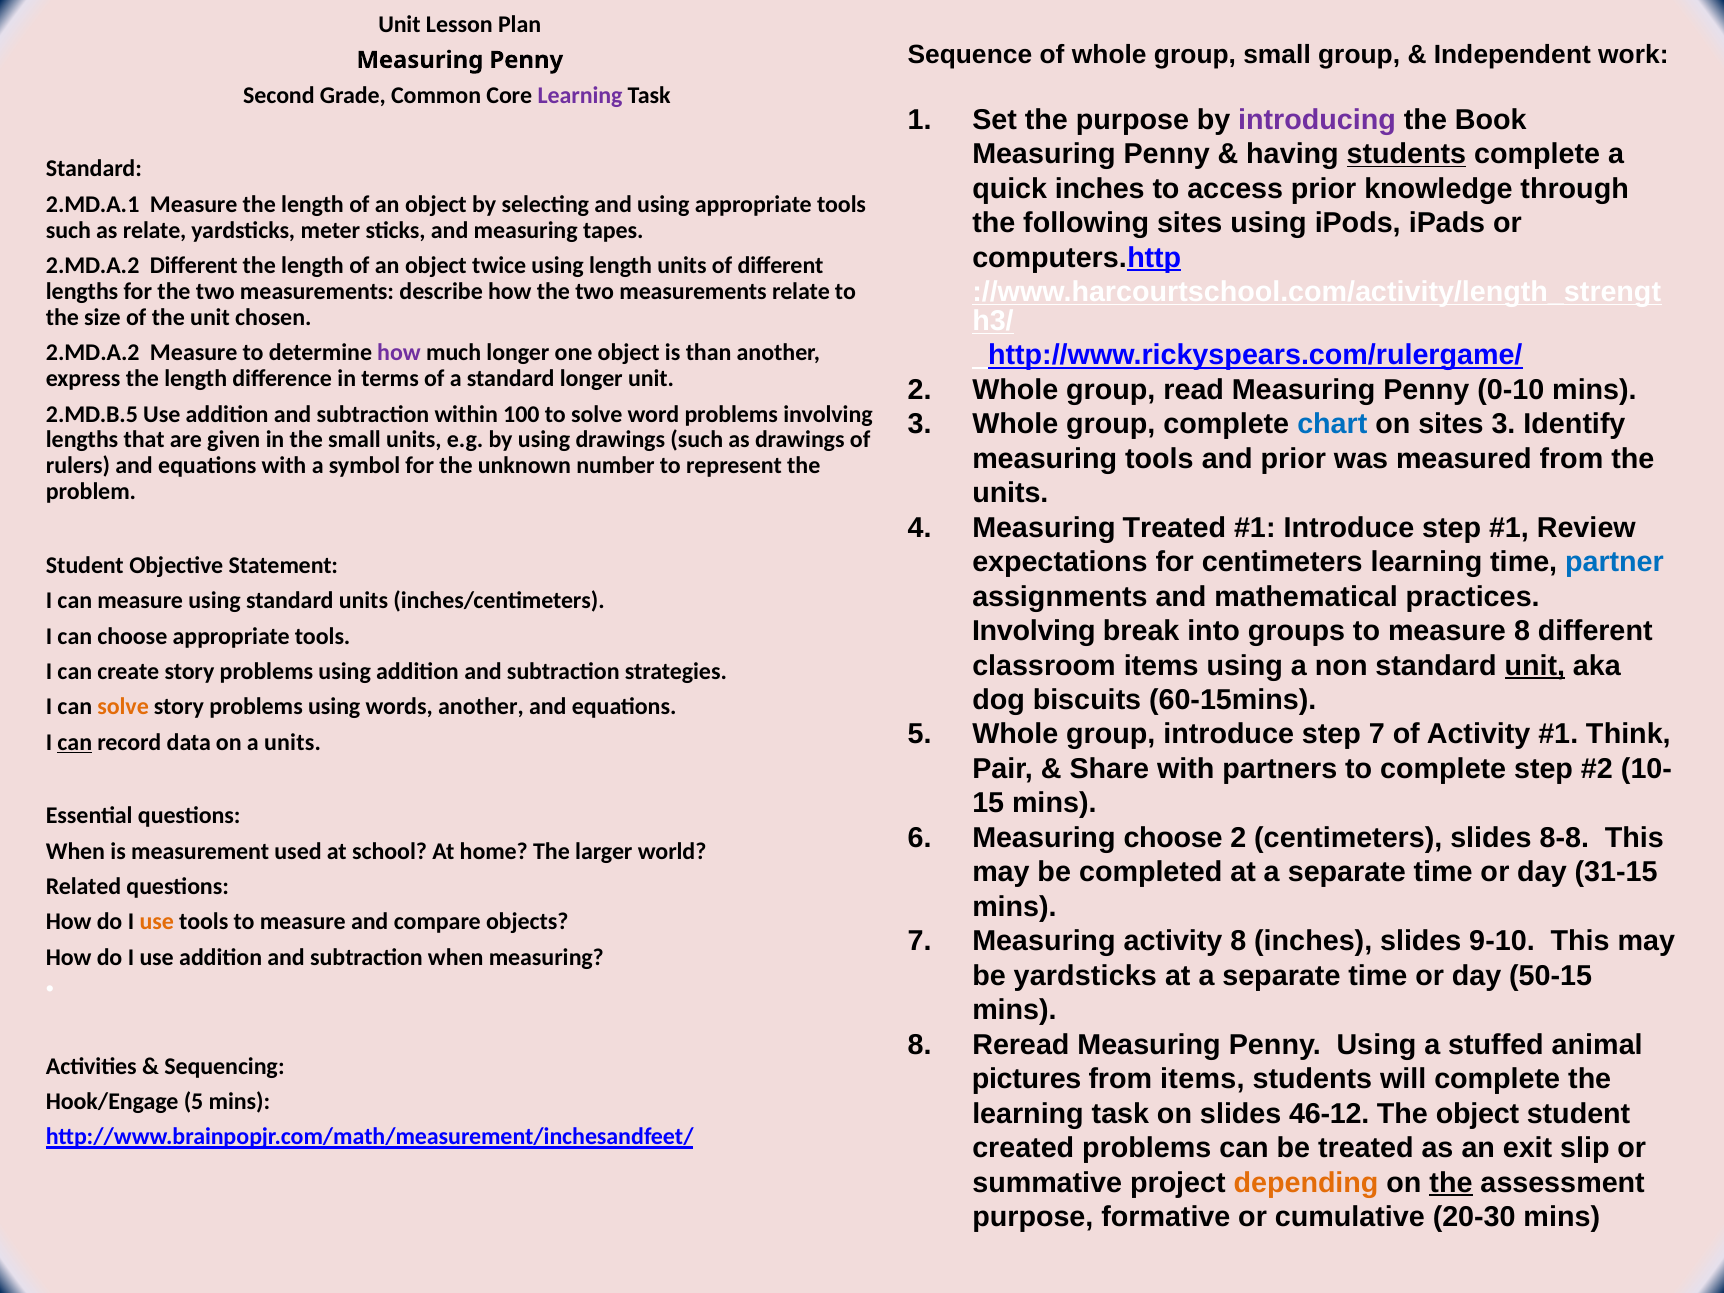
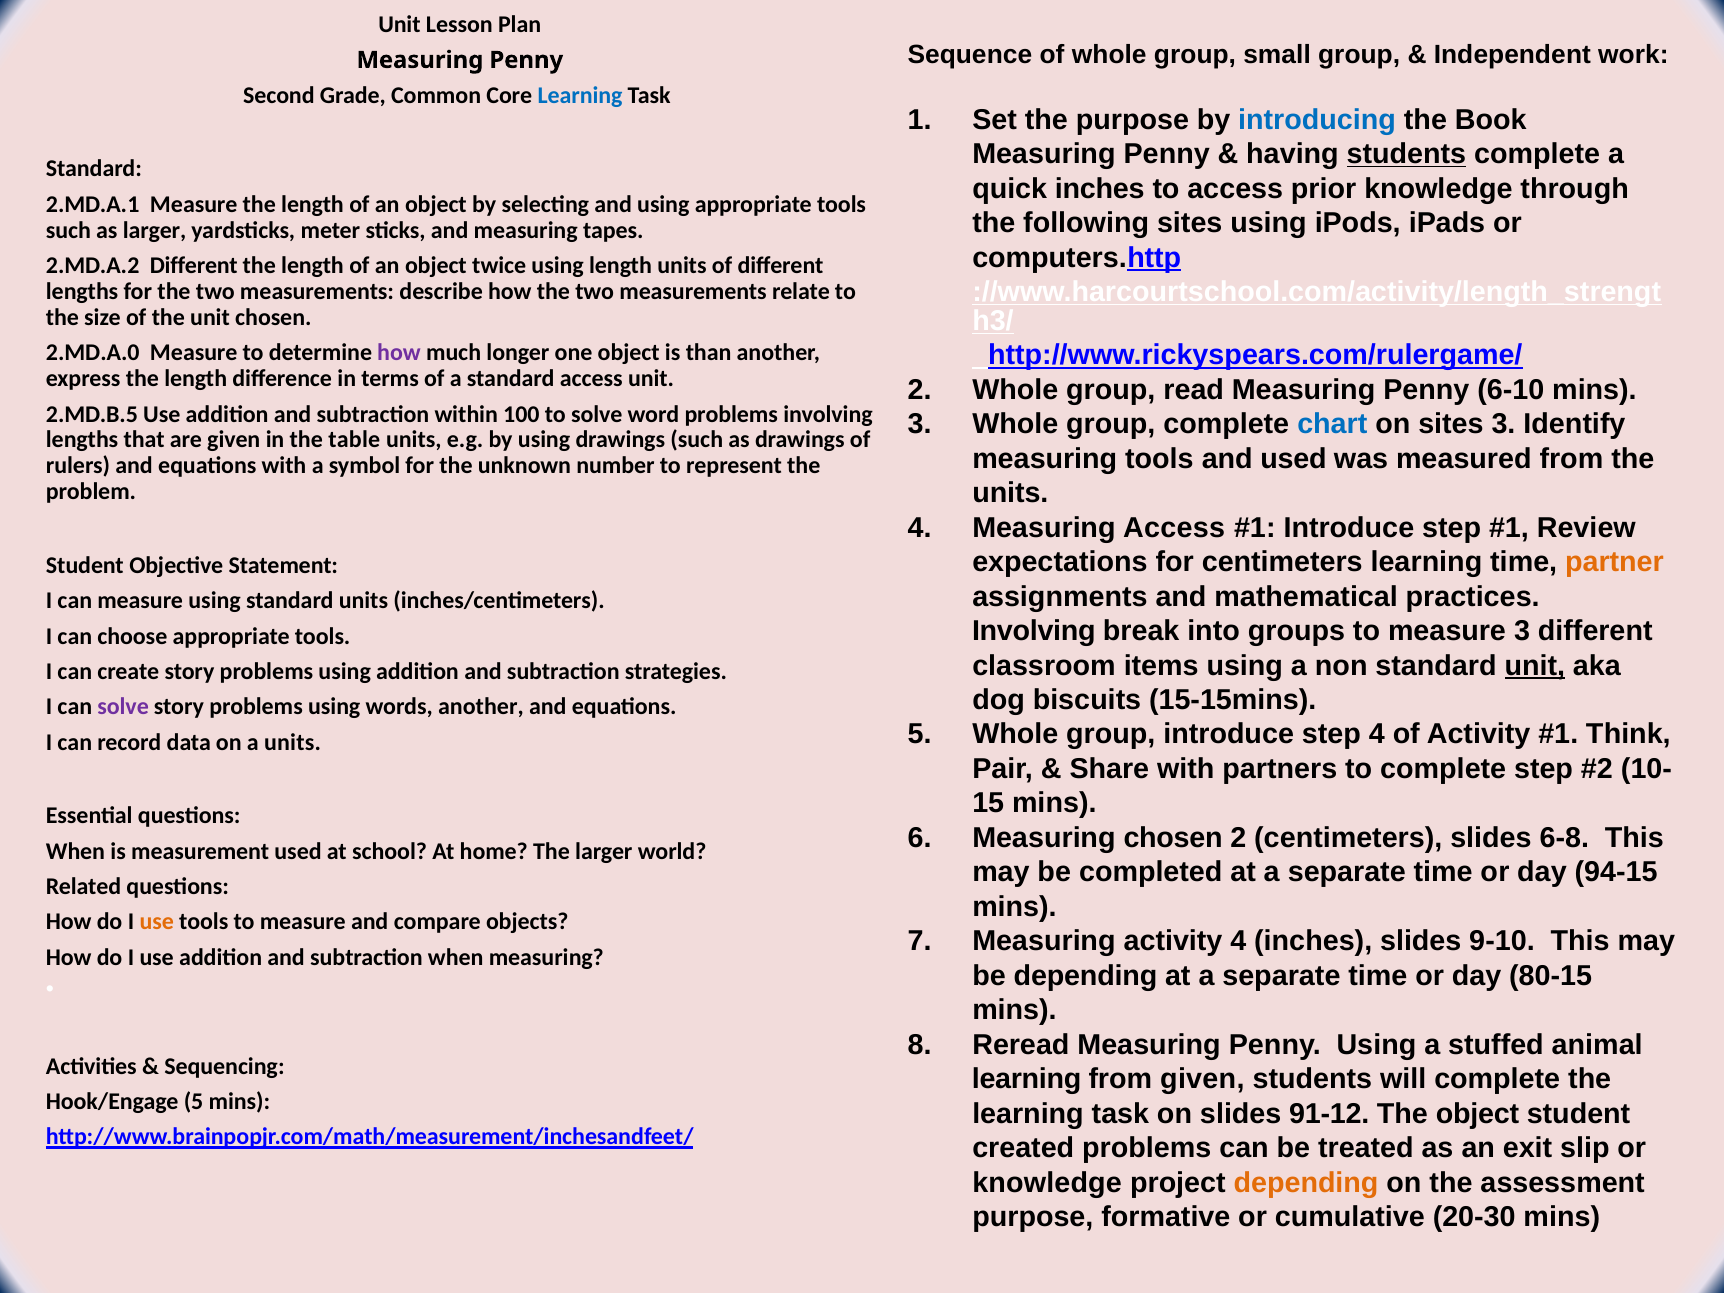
Learning colour: purple -> blue (580, 95)
introducing colour: purple -> blue (1317, 120)
as relate: relate -> larger (155, 230)
2.MD.A.2: 2.MD.A.2 -> 2.MD.A.0 (93, 353)
standard longer: longer -> access (591, 379)
0-10: 0-10 -> 6-10 (1511, 390)
the small: small -> table (354, 440)
and prior: prior -> used (1293, 459)
Measuring Treated: Treated -> Access (1174, 528)
partner colour: blue -> orange (1614, 562)
measure 8: 8 -> 3 (1522, 631)
60-15mins: 60-15mins -> 15-15mins (1233, 700)
solve colour: orange -> purple (123, 707)
step 7: 7 -> 4 (1377, 734)
can underline: present -> none (75, 742)
Measuring choose: choose -> chosen (1173, 838)
8-8: 8-8 -> 6-8 (1564, 838)
31-15: 31-15 -> 94-15 (1616, 872)
activity 8: 8 -> 4 (1238, 941)
be yardsticks: yardsticks -> depending (1085, 976)
50-15: 50-15 -> 80-15 (1551, 976)
pictures: pictures -> learning (1027, 1079)
from items: items -> given (1202, 1079)
46-12: 46-12 -> 91-12 (1329, 1114)
summative: summative -> knowledge (1047, 1183)
the underline: present -> none (1451, 1183)
